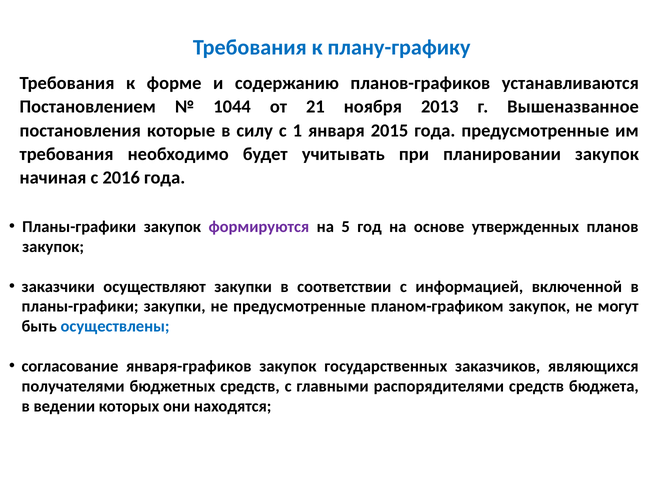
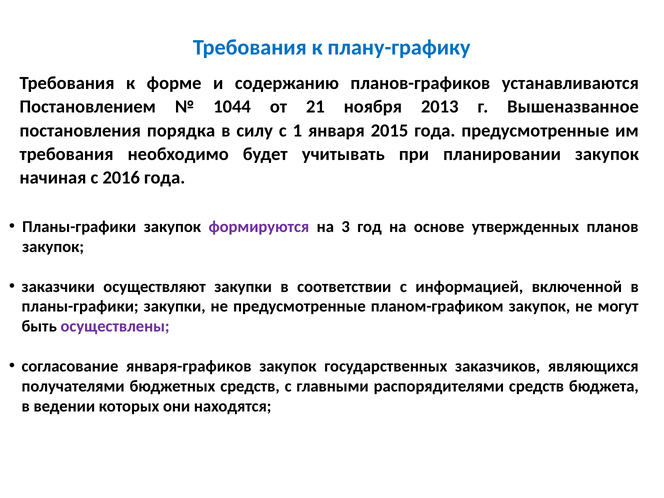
которые: которые -> порядка (181, 130)
5: 5 -> 3 (346, 227)
осуществлены colour: blue -> purple (115, 326)
